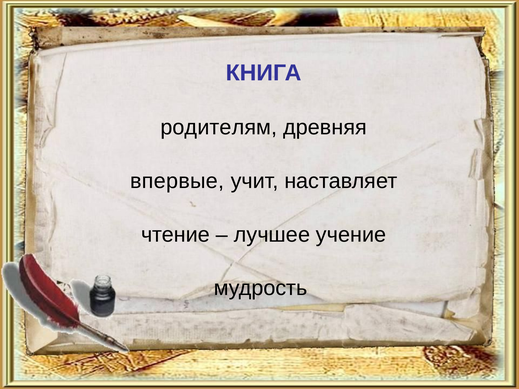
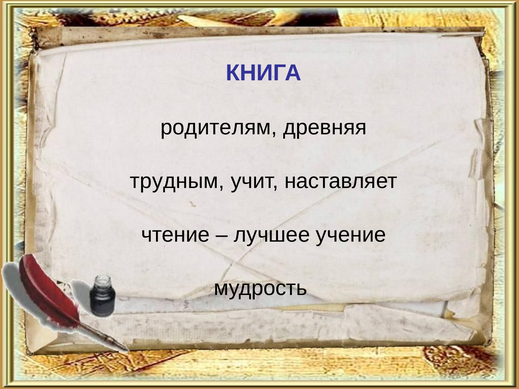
впервые: впервые -> трудным (177, 181)
